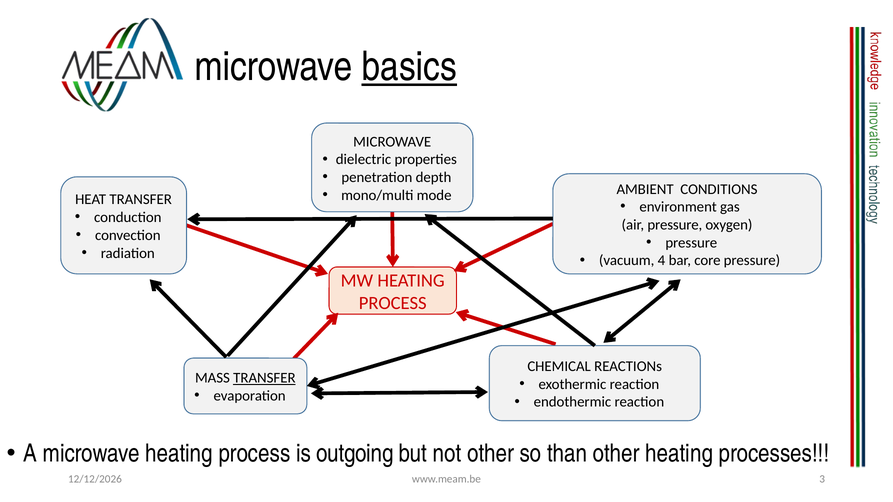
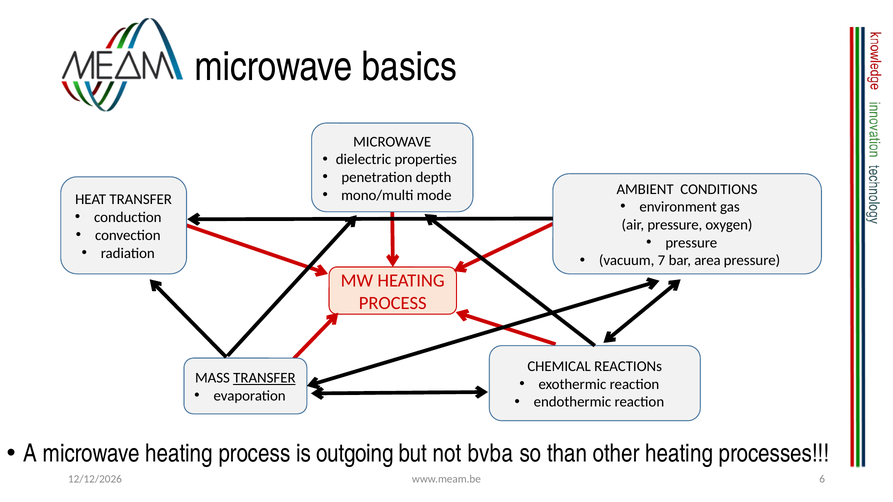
basics underline: present -> none (409, 67)
4: 4 -> 7 (661, 261)
core: core -> area (707, 261)
not other: other -> bvba (490, 454)
3: 3 -> 6 (822, 480)
